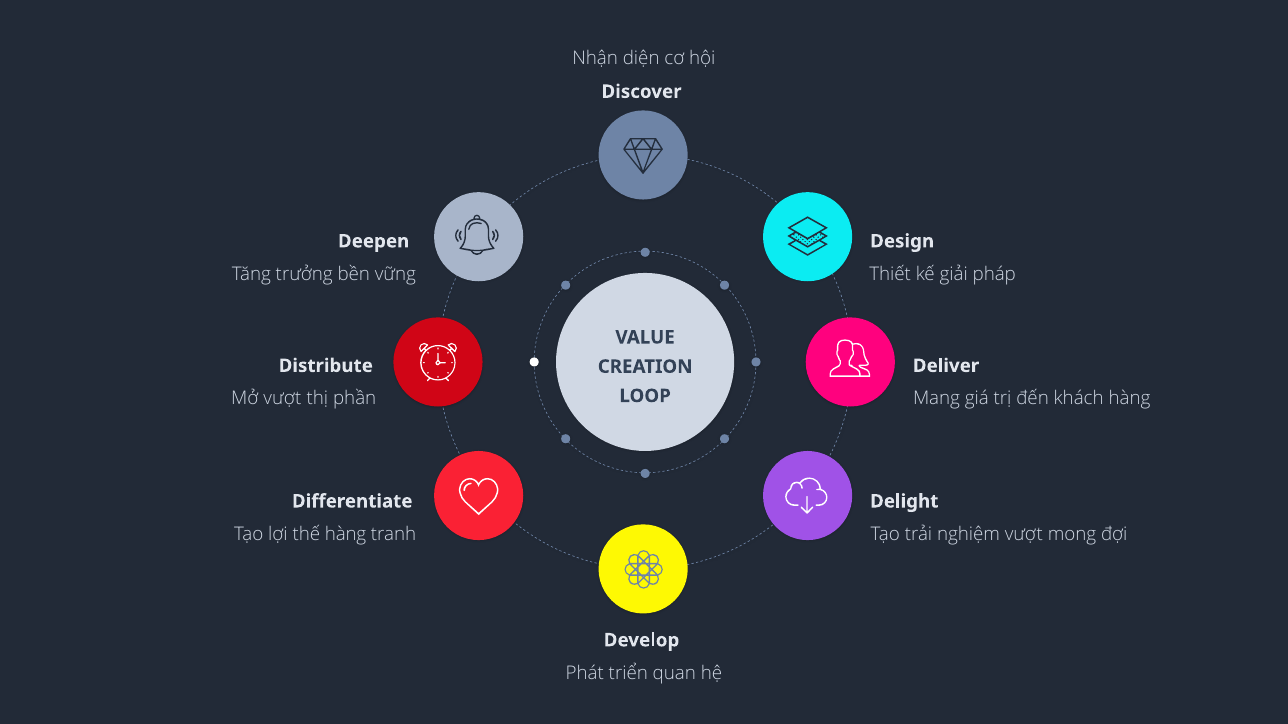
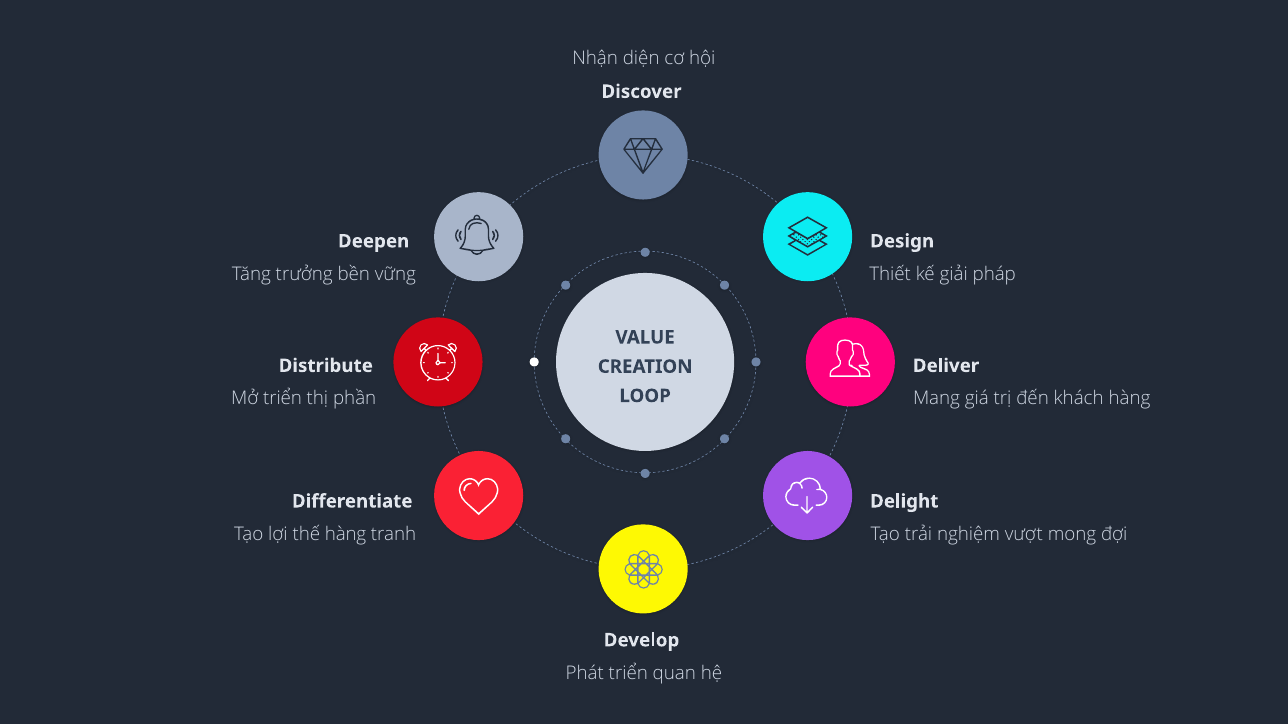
Mở vượt: vượt -> triển (283, 399)
